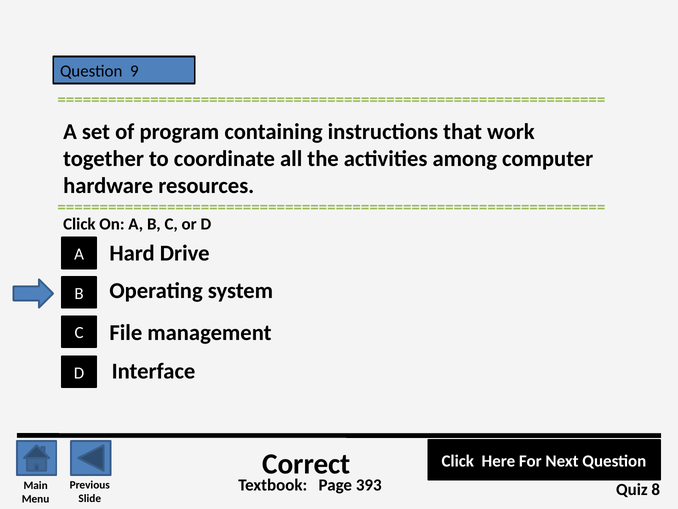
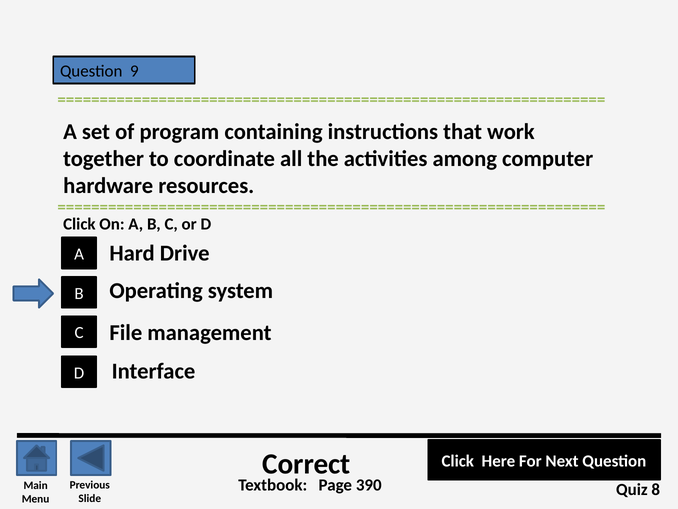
393: 393 -> 390 (369, 485)
